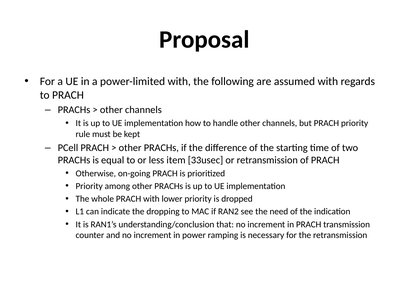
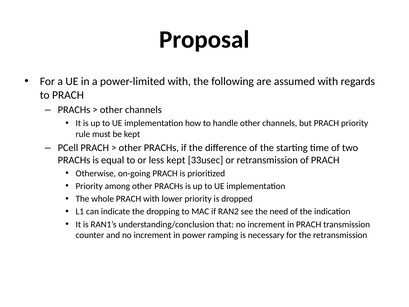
less item: item -> kept (176, 160)
